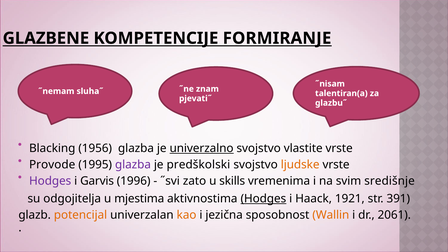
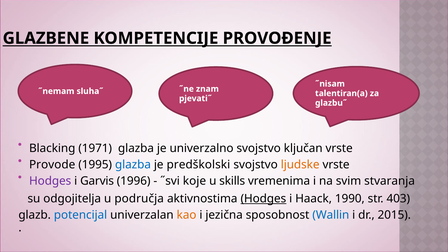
FORMIRANJE: FORMIRANJE -> PROVOĐENJE (277, 38)
1956: 1956 -> 1971 (95, 148)
univerzalno underline: present -> none (202, 148)
vlastite: vlastite -> ključan (303, 148)
glazba colour: purple -> blue (133, 165)
zato: zato -> koje (194, 181)
središnje: središnje -> stvaranja (390, 181)
mjestima: mjestima -> područja (139, 199)
1921: 1921 -> 1990 (350, 199)
391: 391 -> 403 (398, 199)
potencijal colour: orange -> blue (81, 215)
Wallin colour: orange -> blue (331, 215)
2061: 2061 -> 2015 (394, 215)
